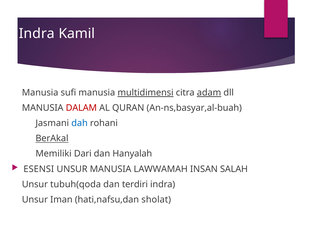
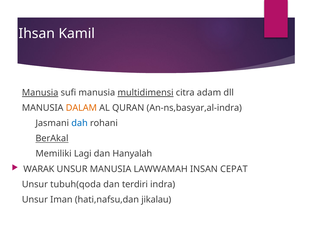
Indra: Indra -> Ihsan (37, 33)
Manusia underline: none -> present (40, 93)
adam underline: present -> none (209, 93)
DALAM colour: red -> orange (81, 108)
An-ns,basyar,al-buah: An-ns,basyar,al-buah -> An-ns,basyar,al-indra (194, 108)
Dari: Dari -> Lagi (83, 154)
ESENSI: ESENSI -> WARAK (39, 169)
SALAH: SALAH -> CEPAT (234, 169)
sholat: sholat -> jikalau (156, 200)
